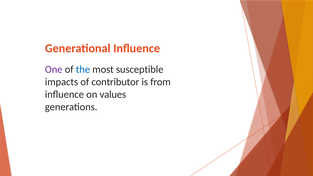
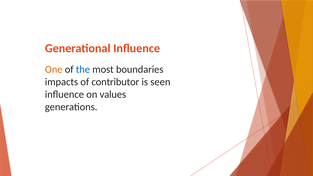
One colour: purple -> orange (54, 69)
susceptible: susceptible -> boundaries (140, 69)
from: from -> seen (160, 82)
